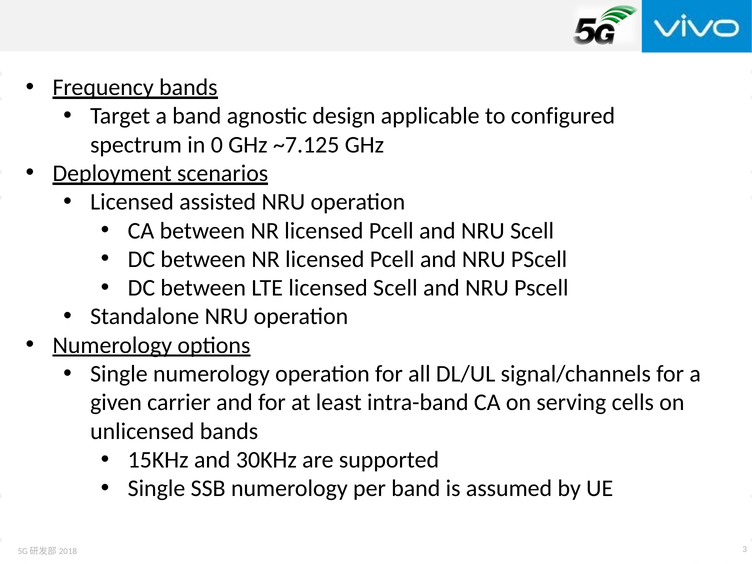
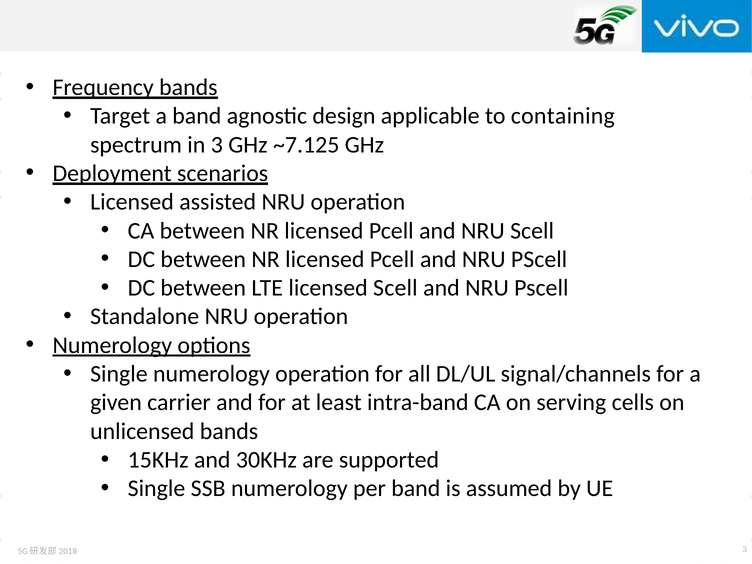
configured: configured -> containing (563, 116)
in 0: 0 -> 3 (217, 145)
